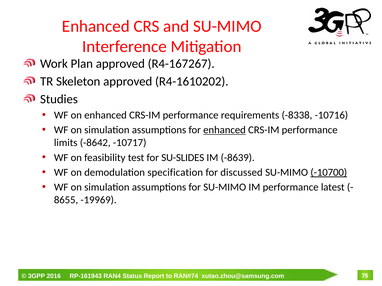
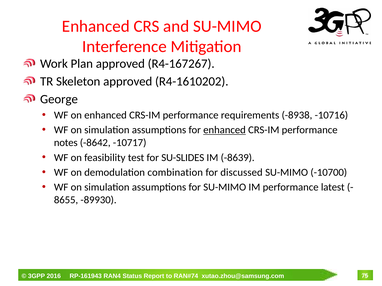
Studies: Studies -> George (59, 99)
-8338: -8338 -> -8938 (297, 115)
limits: limits -> notes (66, 143)
specification: specification -> combination (175, 173)
-10700 underline: present -> none (329, 173)
-19969: -19969 -> -89930 (99, 200)
